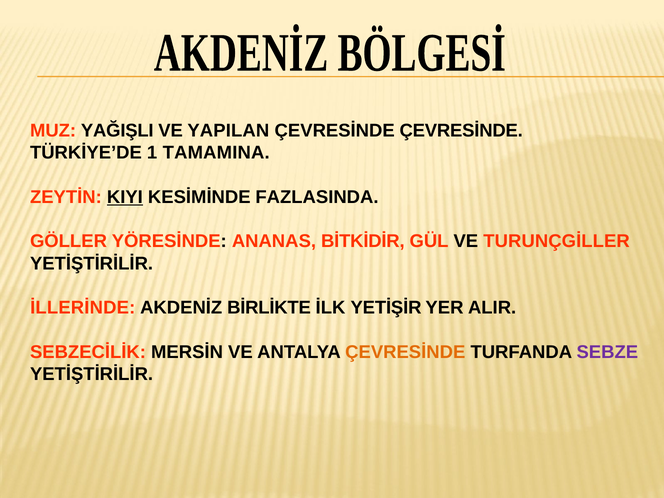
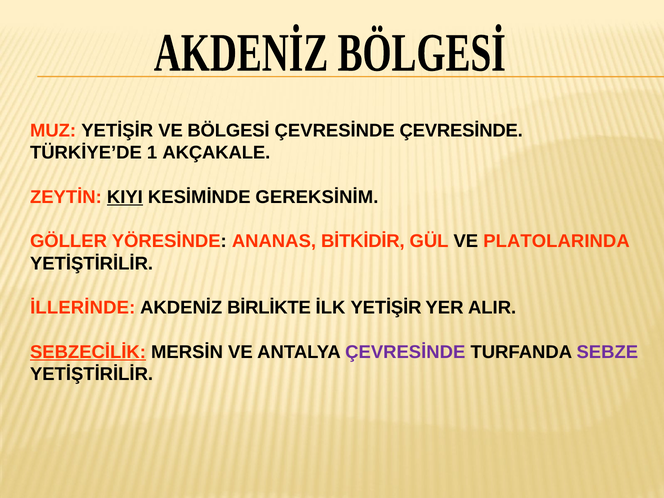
MUZ YAĞIŞLI: YAĞIŞLI -> YETİŞİR (117, 131)
YAPILAN: YAPILAN -> BÖLGESİ (228, 131)
TAMAMINA: TAMAMINA -> AKÇAKALE (216, 153)
FAZLASINDA: FAZLASINDA -> GEREKSİNİM (317, 197)
TURUNÇGİLLER: TURUNÇGİLLER -> PLATOLARINDA (557, 241)
SEBZECİLİK underline: none -> present (88, 352)
ÇEVRESİNDE colour: orange -> purple (405, 352)
